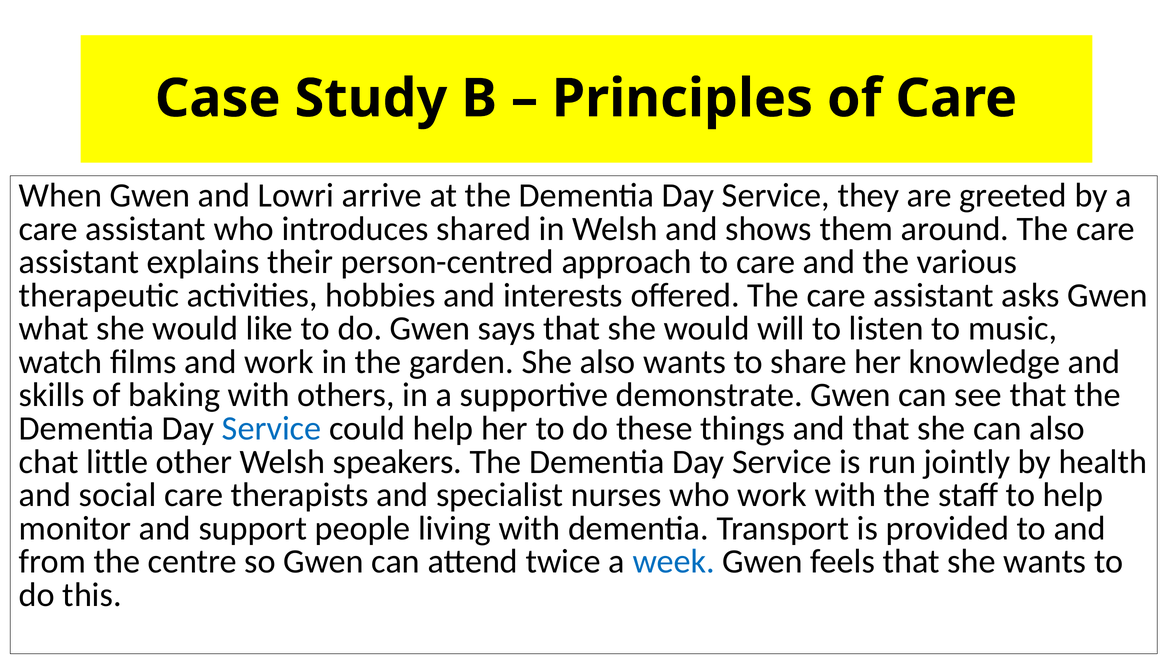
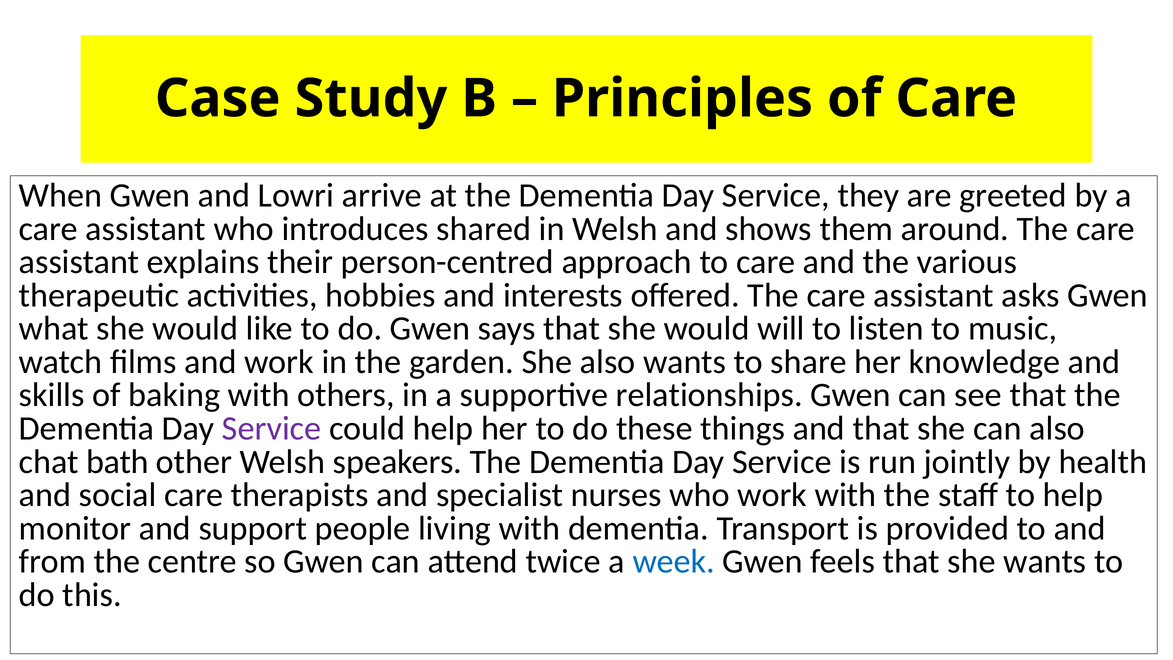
demonstrate: demonstrate -> relationships (709, 395)
Service colour: blue -> purple (272, 428)
little: little -> bath (117, 462)
